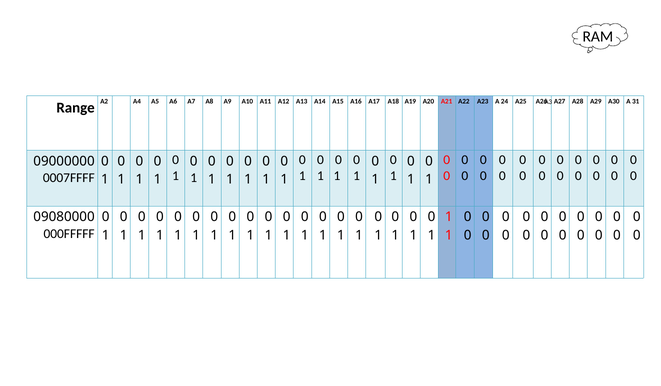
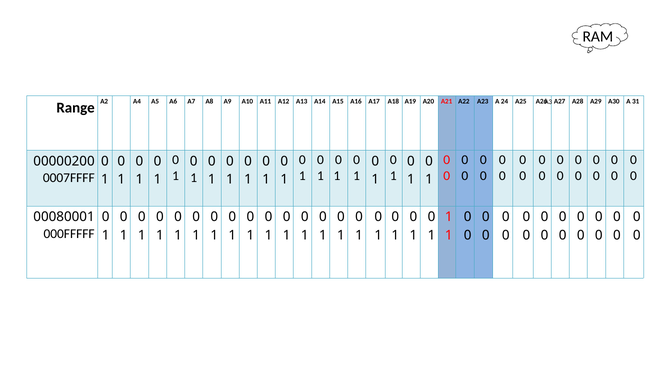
09000000: 09000000 -> 00000200 (64, 161)
09080000: 09080000 -> 00080001 (64, 217)
